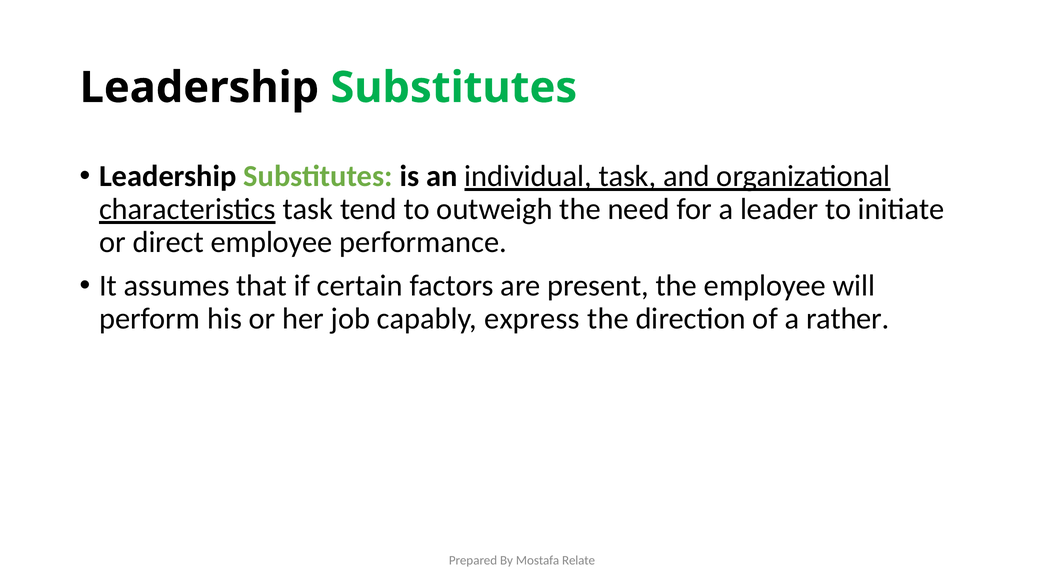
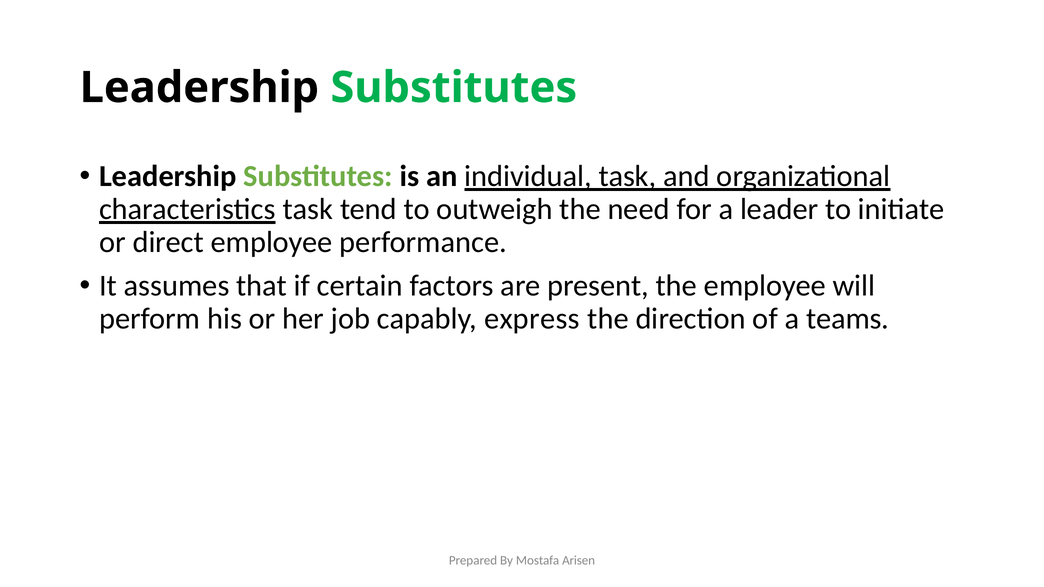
rather: rather -> teams (848, 319)
Relate: Relate -> Arisen (579, 561)
